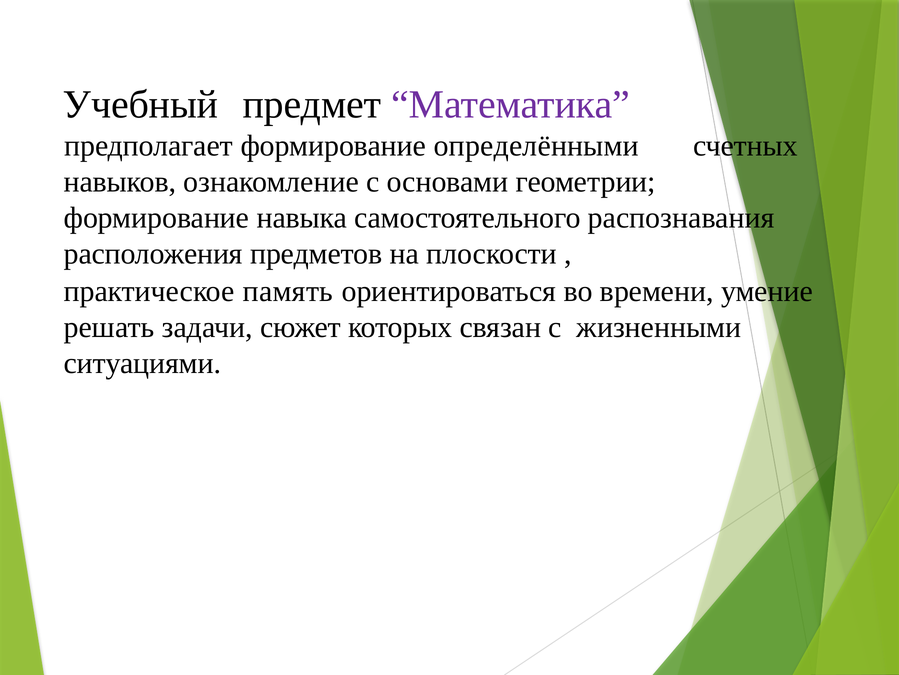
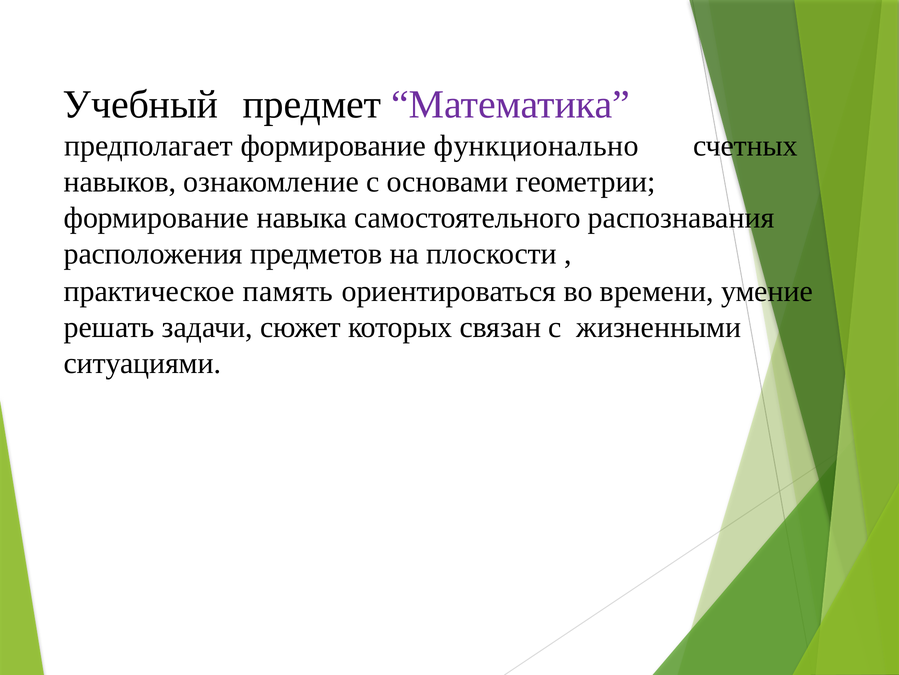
определёнными: определёнными -> функционально (536, 146)
